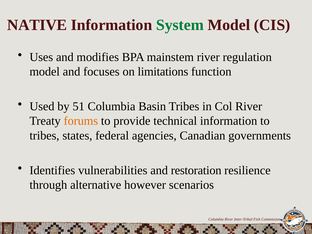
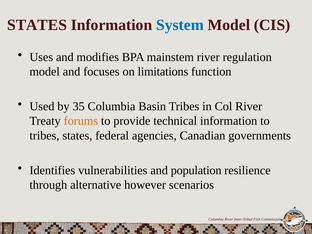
NATIVE: NATIVE -> STATES (37, 25)
System colour: green -> blue (180, 25)
51: 51 -> 35 (79, 106)
restoration: restoration -> population (196, 170)
